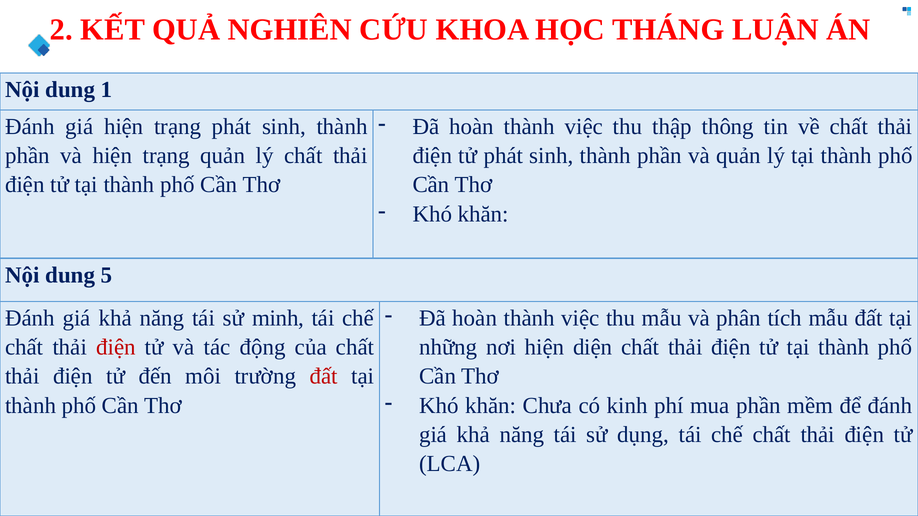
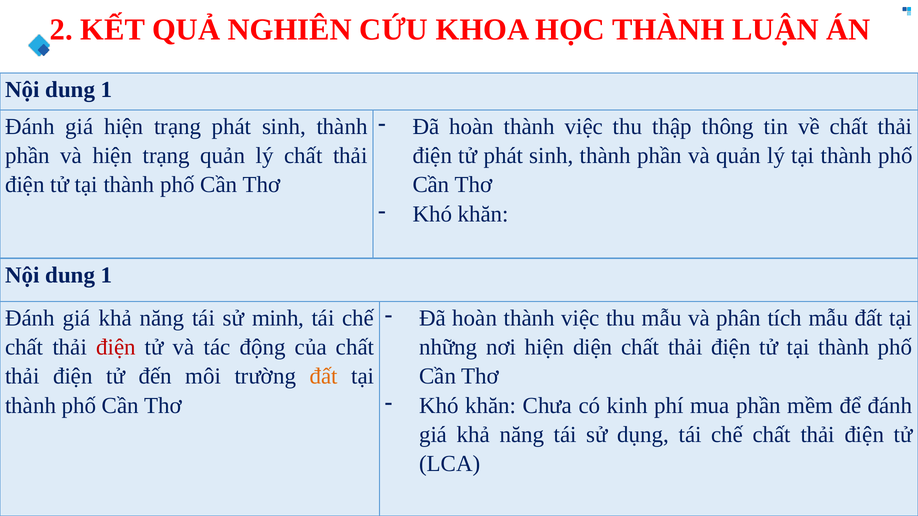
HỌC THÁNG: THÁNG -> THÀNH (668, 30)
5: 5 -> 1 (106, 275)
đất colour: red -> orange (324, 377)
